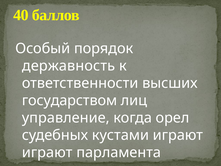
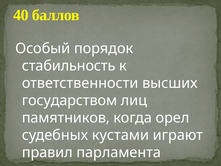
державность: державность -> стабильность (69, 66)
управление: управление -> памятников (66, 118)
играют: играют -> правил (47, 152)
